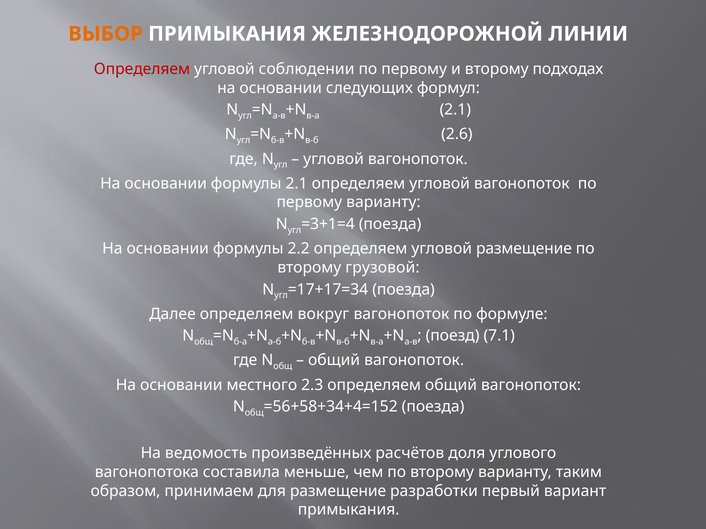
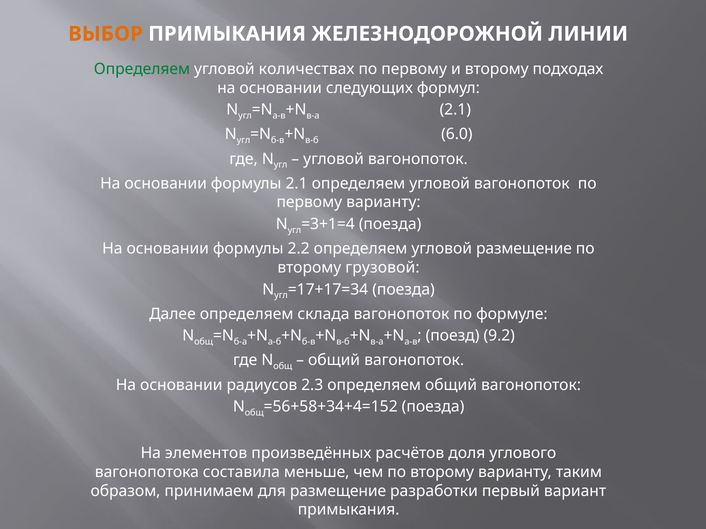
Определяем colour: red -> green (142, 69)
соблюдении: соблюдении -> количествах (307, 69)
2.6: 2.6 -> 6.0 (457, 134)
вокруг: вокруг -> склада (324, 314)
7.1: 7.1 -> 9.2 (499, 336)
местного: местного -> радиусов (262, 385)
ведомость: ведомость -> элементов (206, 454)
